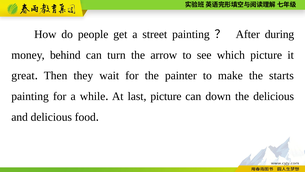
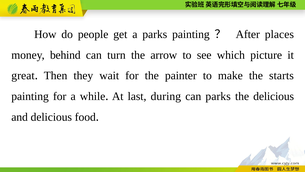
a street: street -> parks (155, 34)
during: during -> places (279, 34)
last picture: picture -> during (166, 96)
can down: down -> parks (218, 96)
